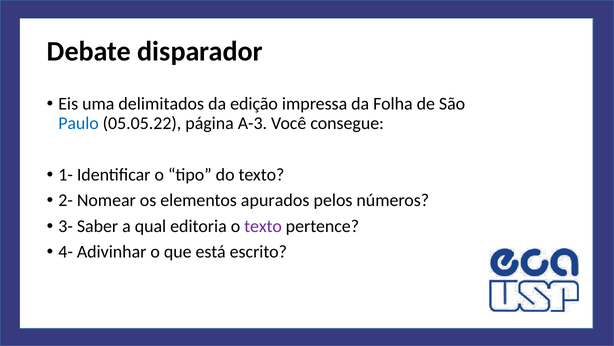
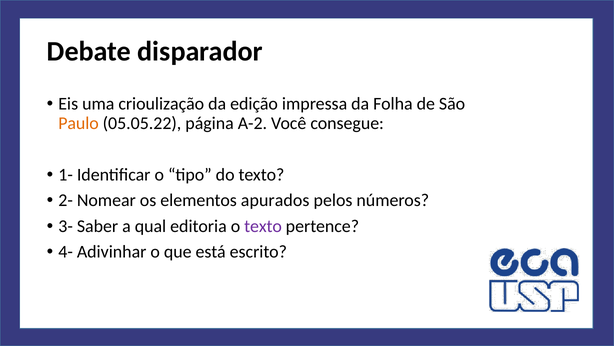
delimitados: delimitados -> crioulização (161, 104)
Paulo colour: blue -> orange (79, 123)
A-3: A-3 -> A-2 (252, 123)
